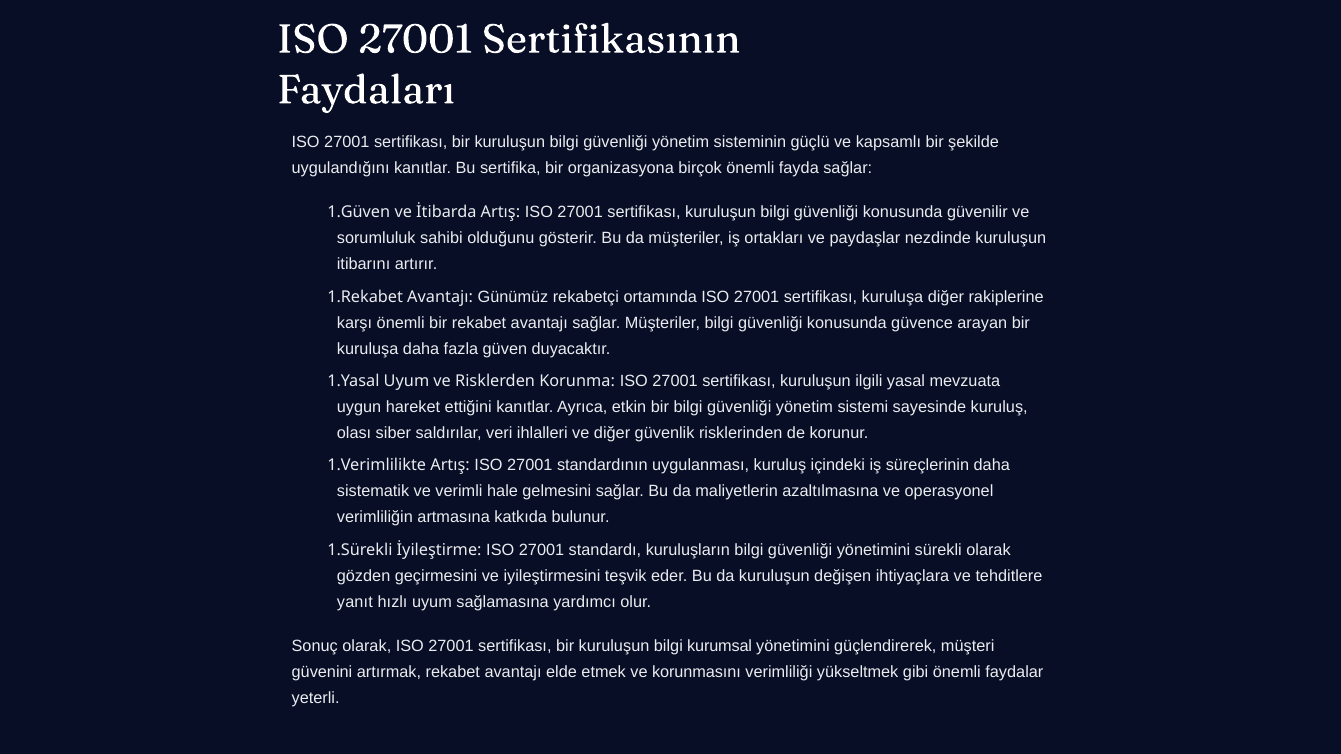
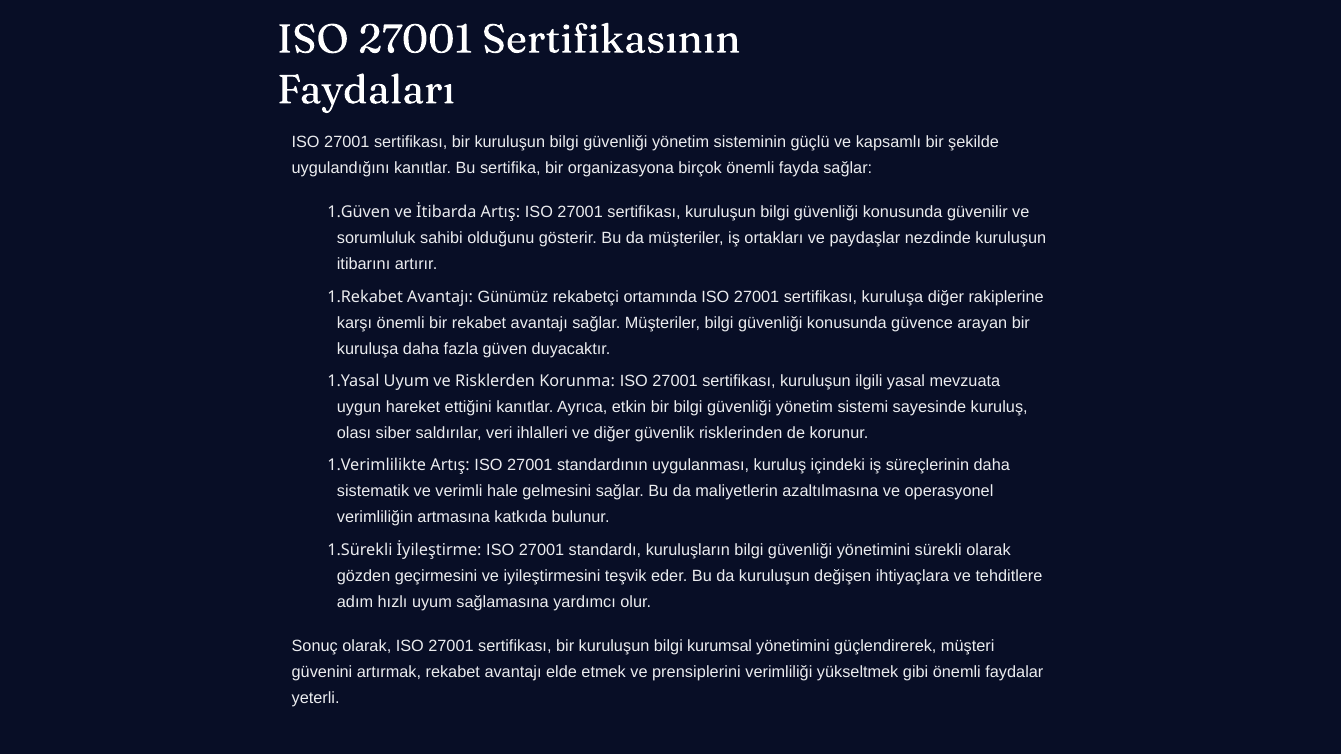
yanıt: yanıt -> adım (355, 602)
korunmasını: korunmasını -> prensiplerini (696, 672)
